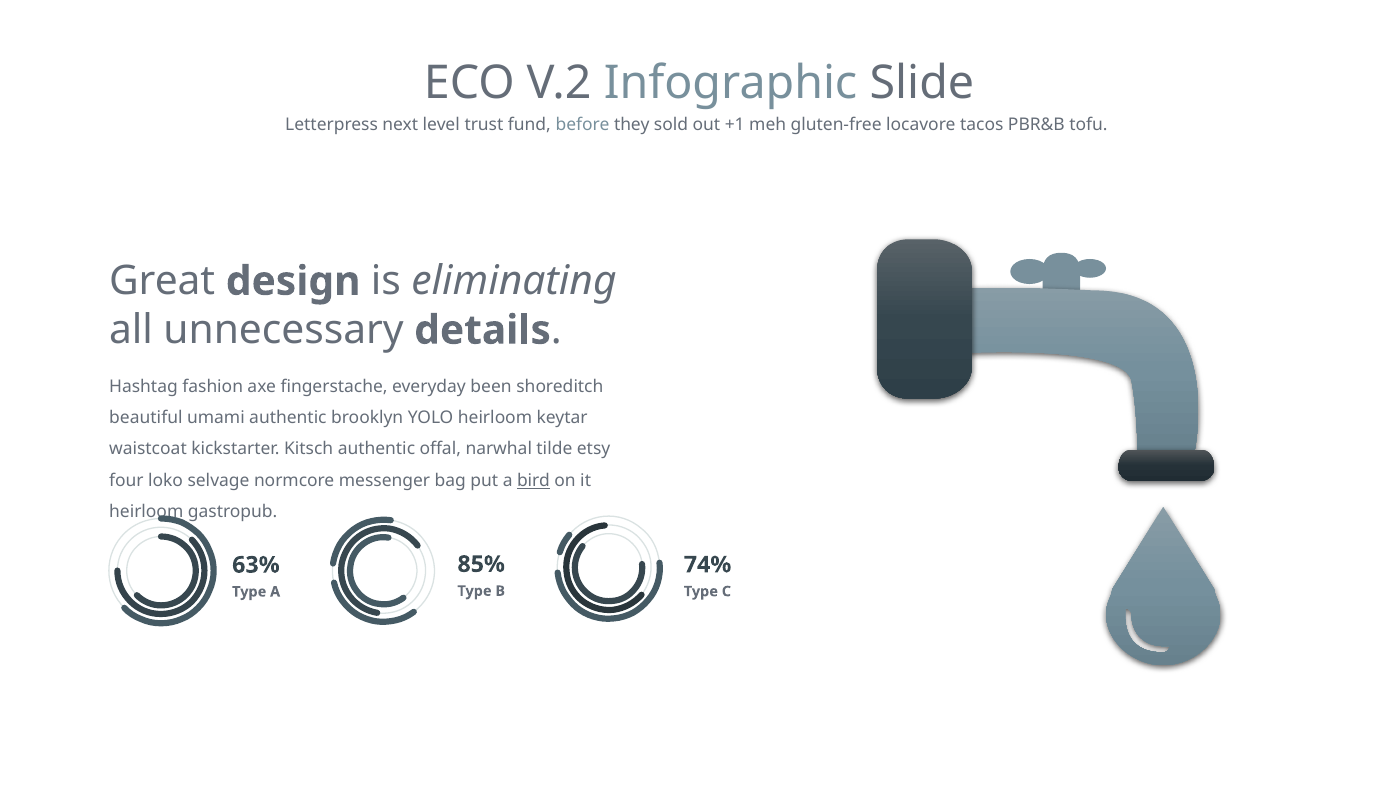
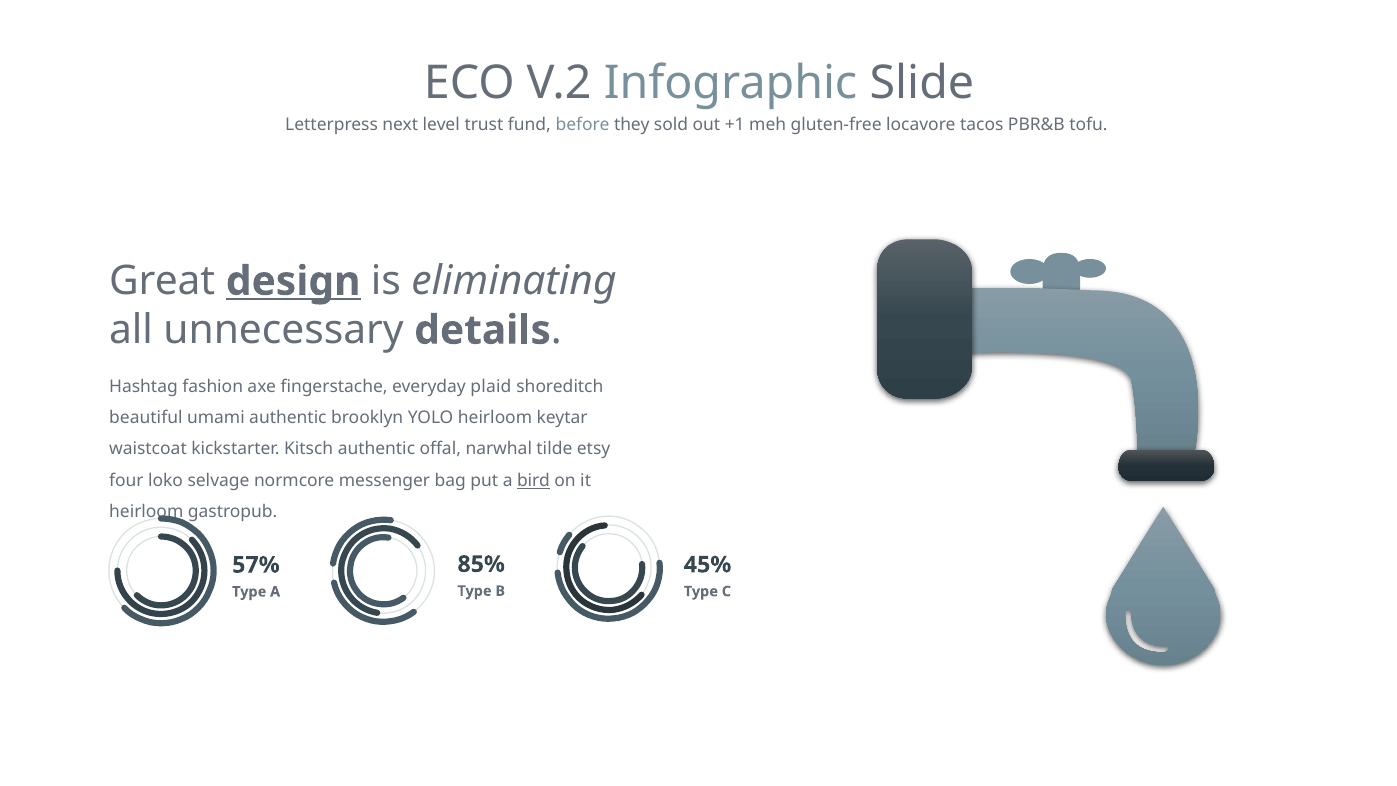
design underline: none -> present (293, 281)
been: been -> plaid (491, 386)
74%: 74% -> 45% (708, 565)
63%: 63% -> 57% (256, 565)
